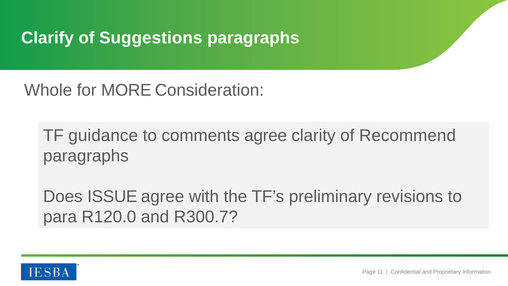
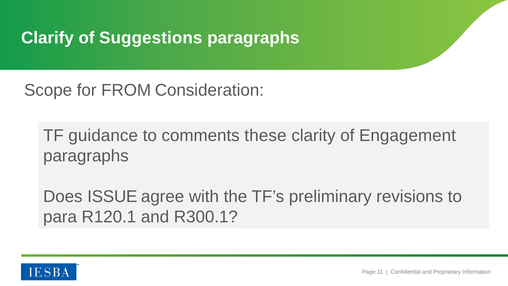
Whole: Whole -> Scope (48, 90)
MORE: MORE -> FROM (126, 90)
comments agree: agree -> these (265, 136)
Recommend: Recommend -> Engagement (408, 136)
R120.0: R120.0 -> R120.1 (109, 217)
R300.7: R300.7 -> R300.1 (206, 217)
